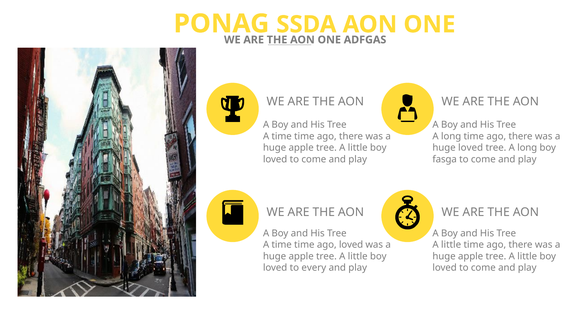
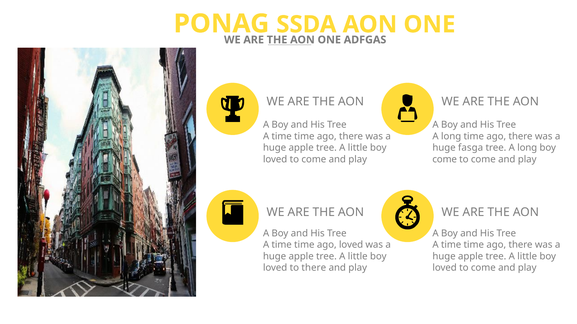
huge loved: loved -> fasga (471, 148)
fasga: fasga -> come (445, 160)
little: little -> time (451, 245)
to every: every -> there (314, 268)
